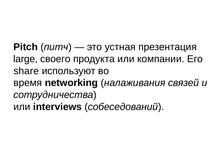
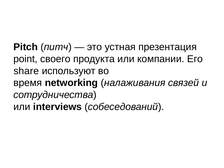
large: large -> point (25, 59)
